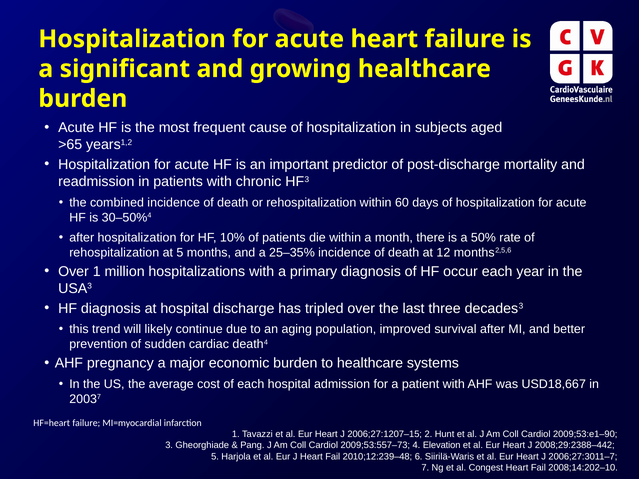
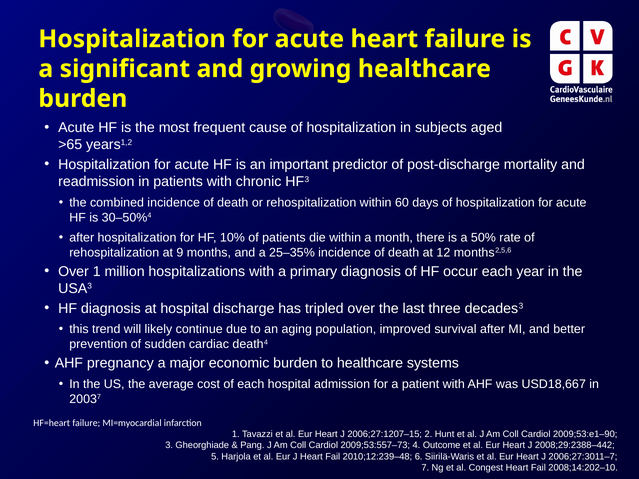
at 5: 5 -> 9 (180, 253)
Elevation: Elevation -> Outcome (442, 446)
